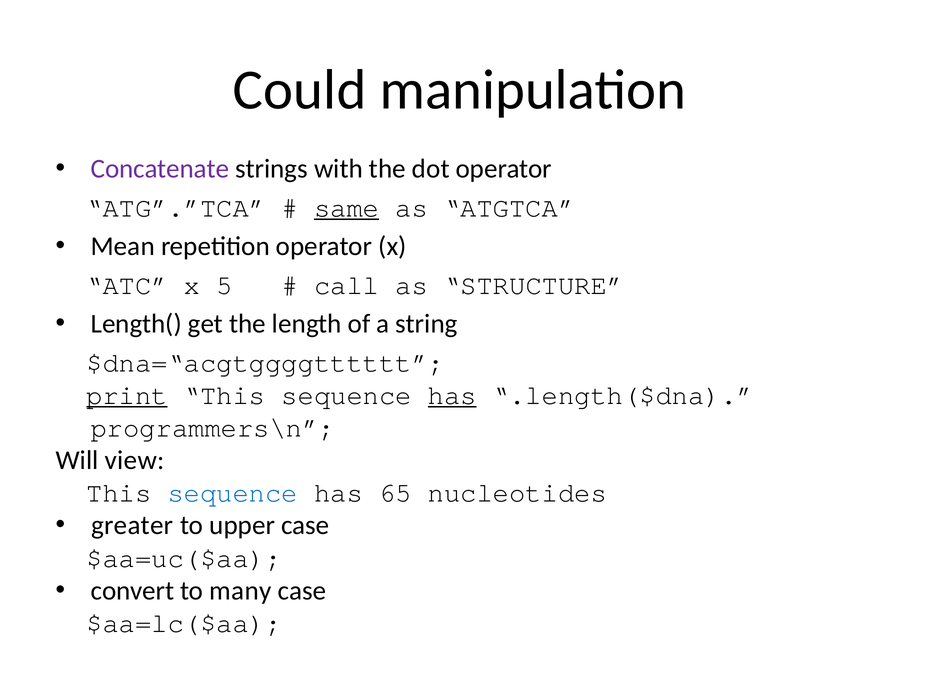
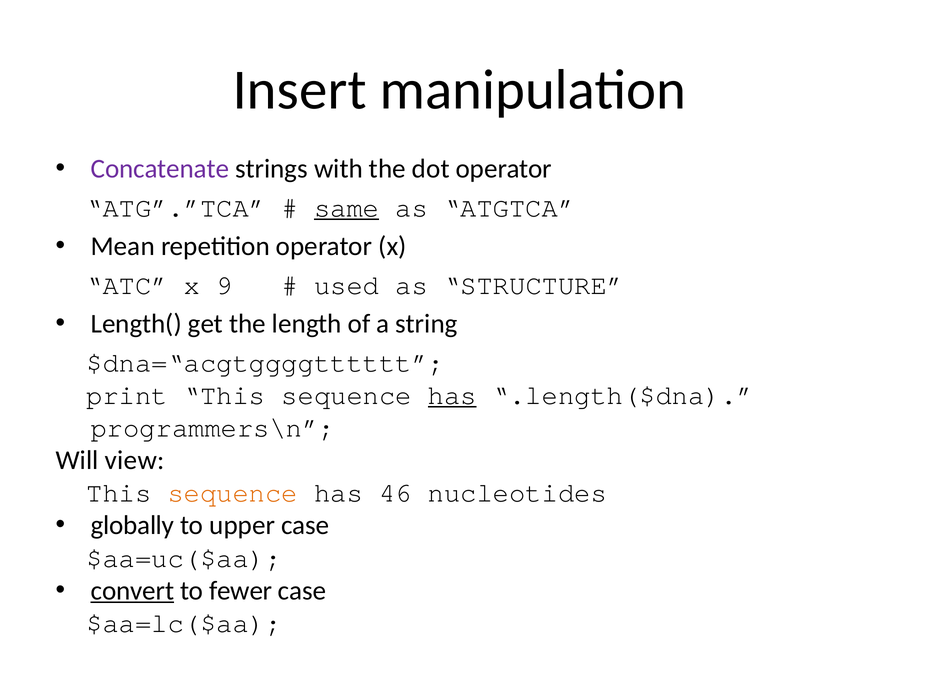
Could: Could -> Insert (300, 90)
5: 5 -> 9 (225, 285)
call: call -> used (347, 285)
print underline: present -> none (127, 395)
sequence colour: blue -> orange (233, 493)
65: 65 -> 46 (395, 493)
greater: greater -> globally (132, 525)
convert underline: none -> present (132, 590)
many: many -> fewer (241, 590)
